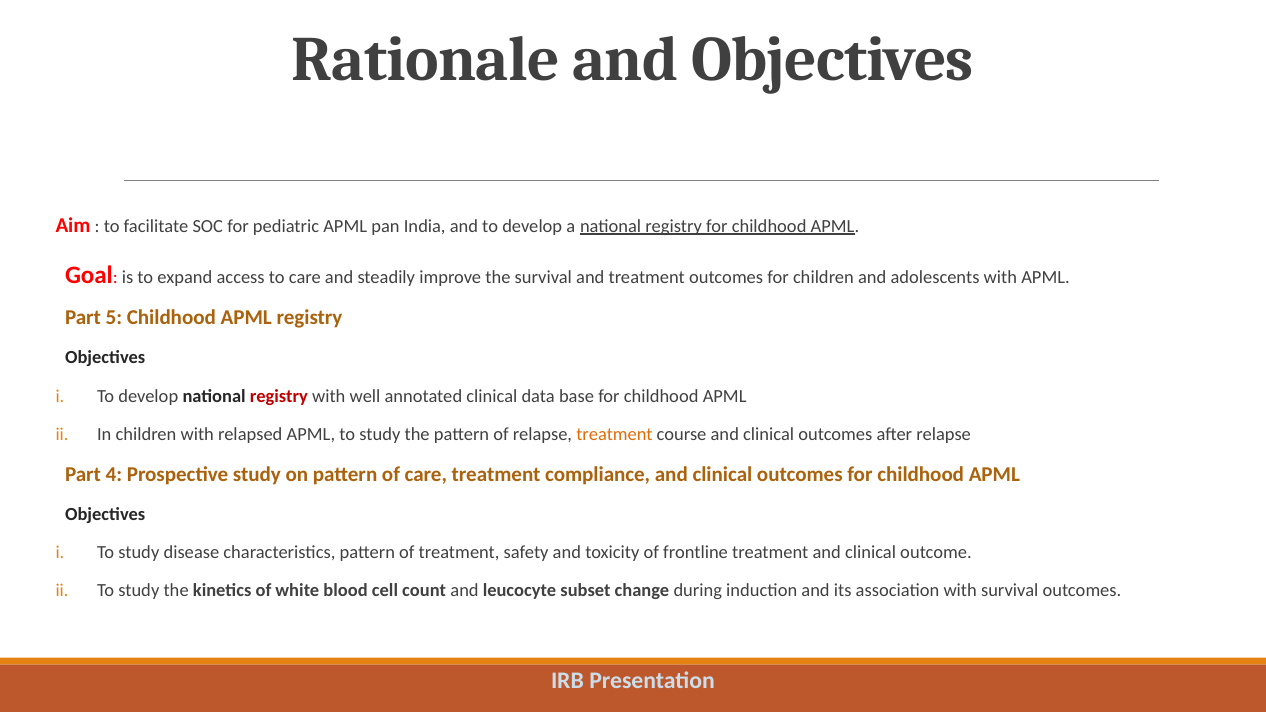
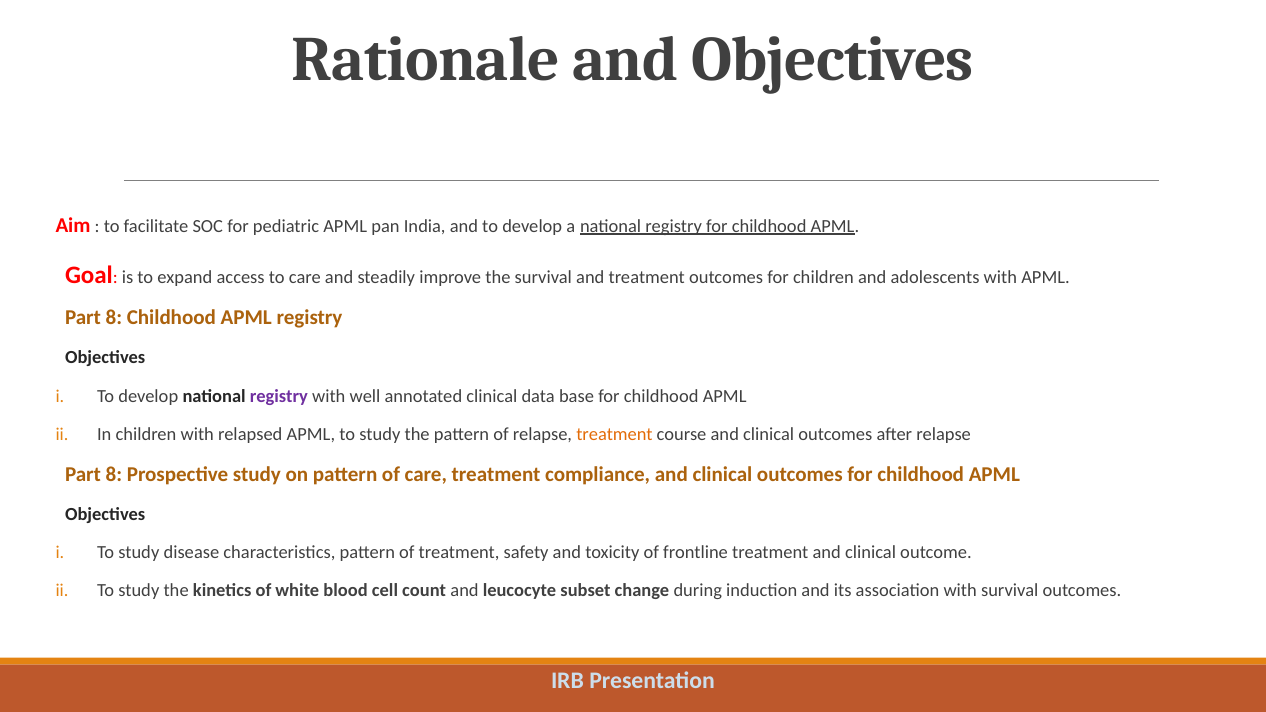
5: 5 -> 8 (114, 318)
registry colour: red -> purple (279, 396)
4: 4 -> 8 (114, 474)
